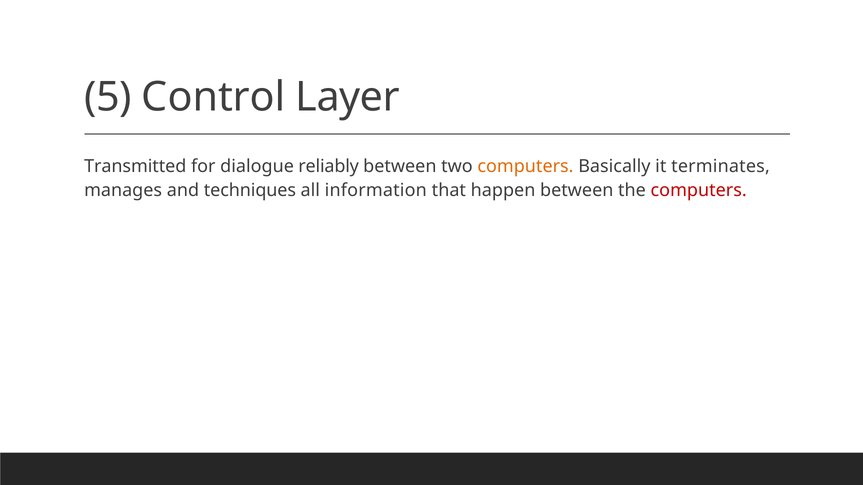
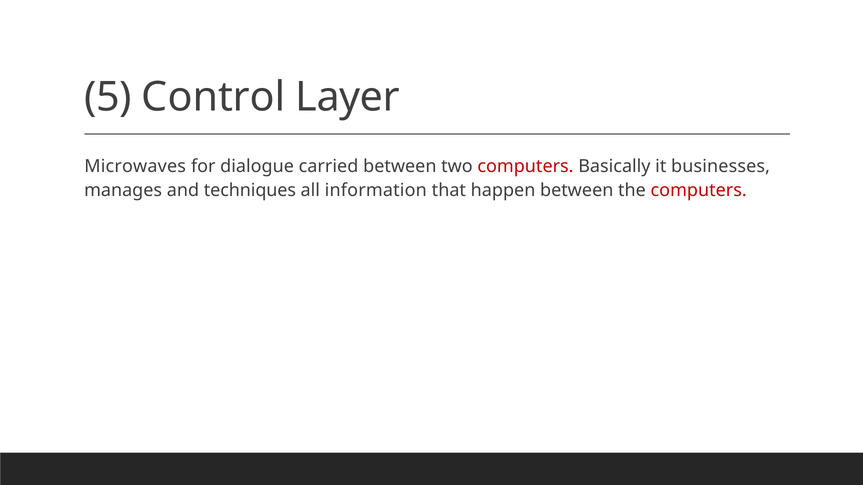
Transmitted: Transmitted -> Microwaves (135, 167)
reliably: reliably -> carried (329, 167)
computers colour: orange -> red (525, 167)
terminates: terminates -> businesses (721, 167)
